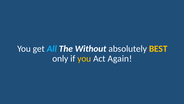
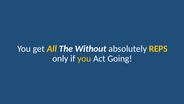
All colour: light blue -> yellow (52, 48)
BEST: BEST -> REPS (158, 48)
Again: Again -> Going (120, 58)
